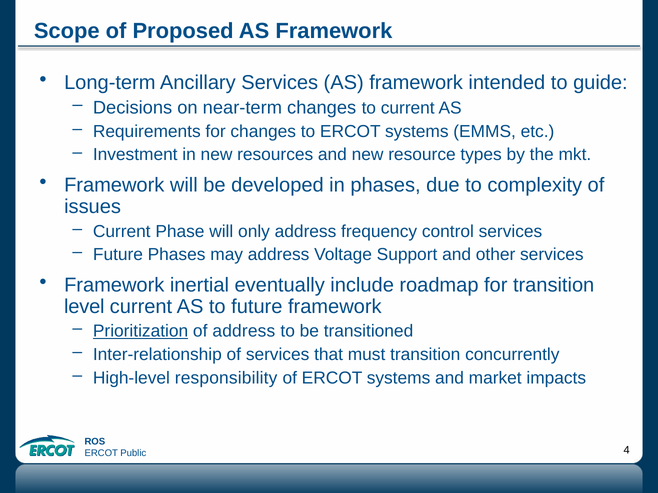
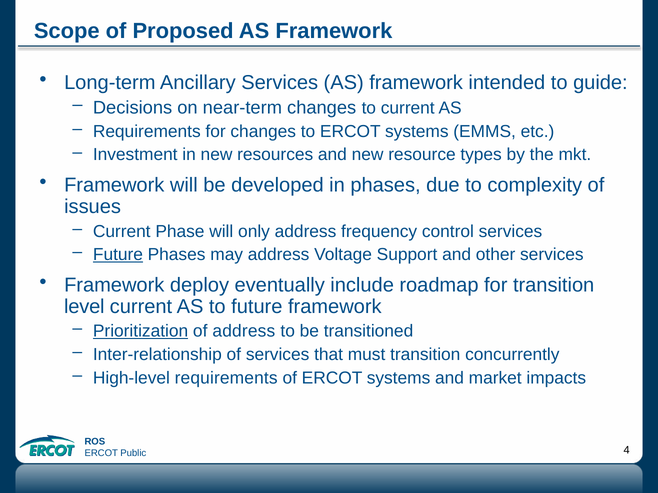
Future underline: none -> present (118, 255)
inertial: inertial -> deploy (199, 285)
High-level responsibility: responsibility -> requirements (226, 378)
